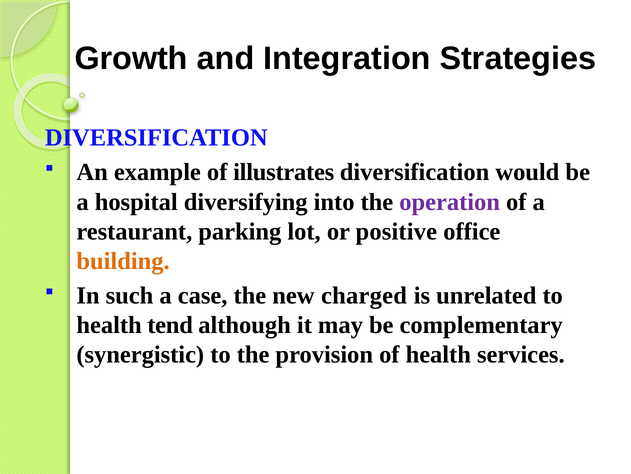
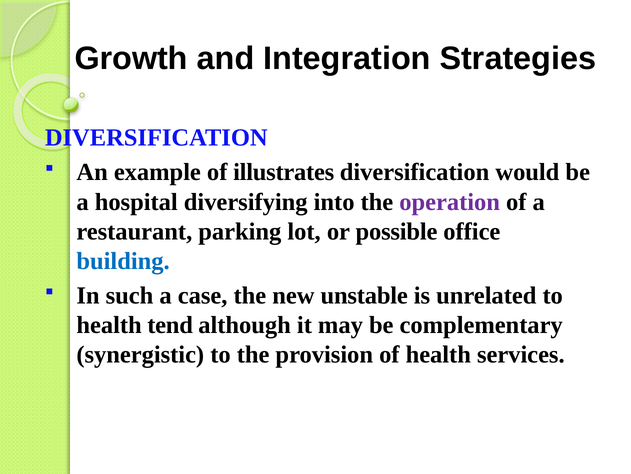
positive: positive -> possible (396, 231)
building colour: orange -> blue (123, 260)
charged: charged -> unstable (364, 295)
